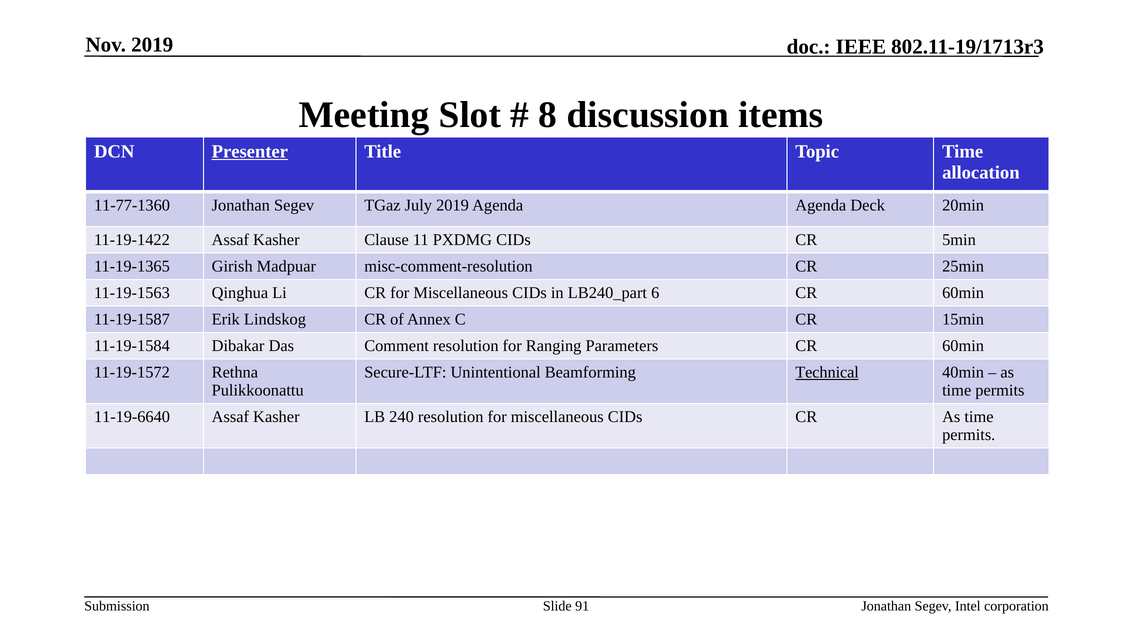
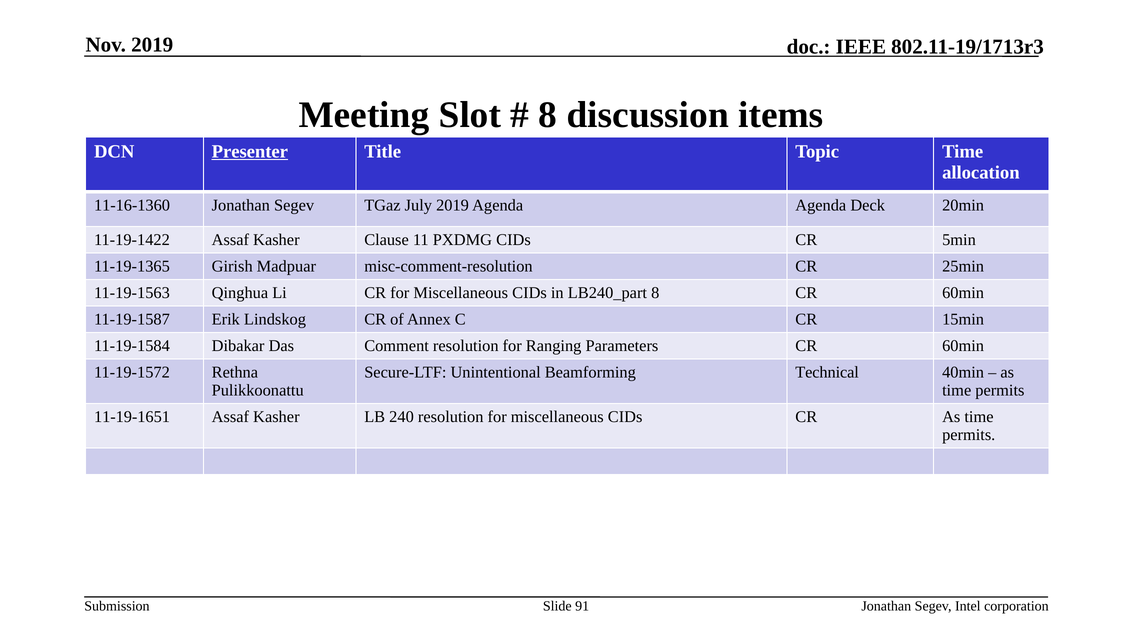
11-77-1360: 11-77-1360 -> 11-16-1360 (132, 205)
6: 6 -> 8 (655, 293)
Technical underline: present -> none (827, 372)
11-19-6640: 11-19-6640 -> 11-19-1651 (132, 417)
